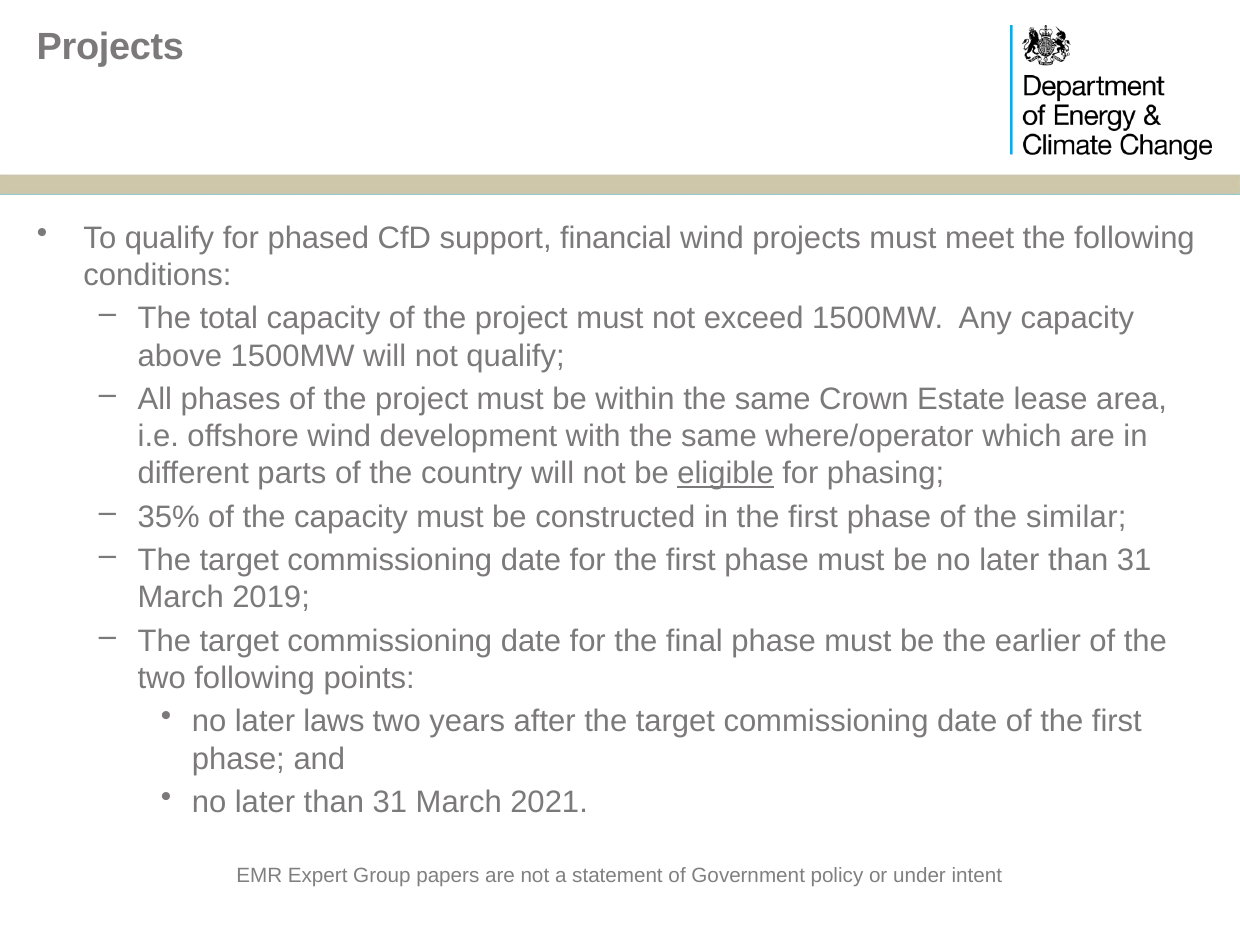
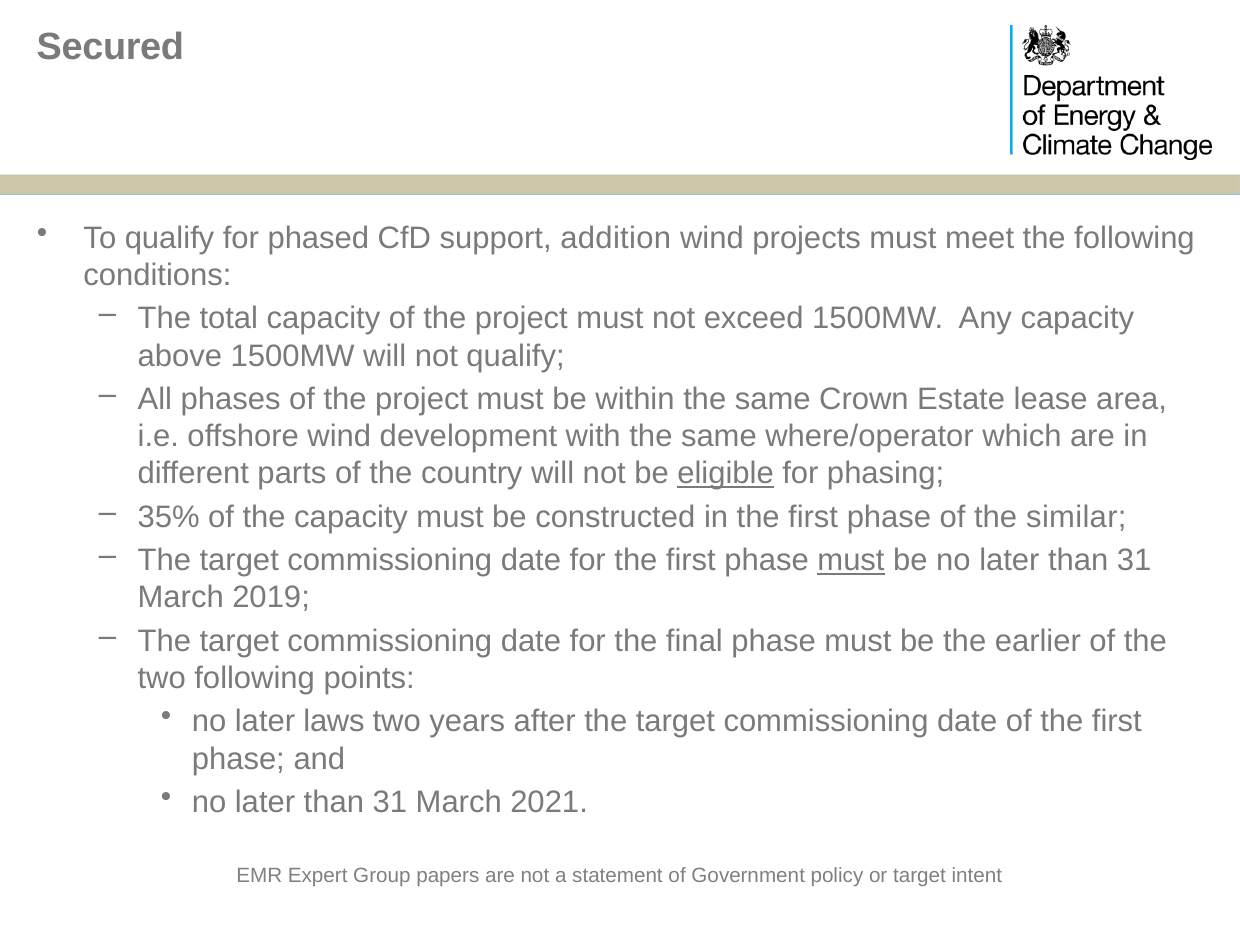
Projects: Projects -> Secured (110, 47)
financial: financial -> addition (616, 238)
must underline: none -> present (851, 560)
or under: under -> target (919, 875)
